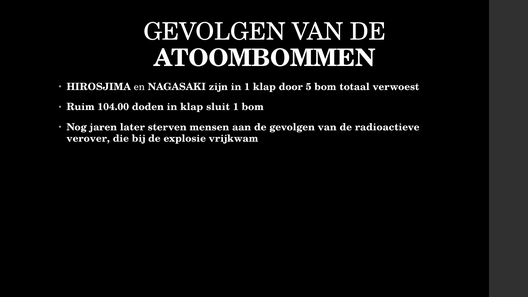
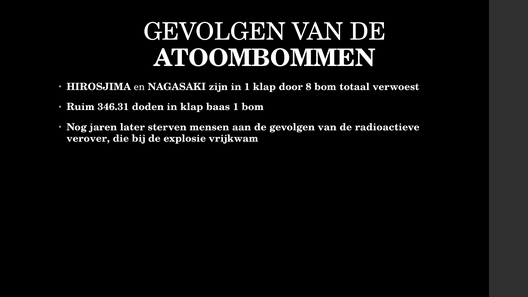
5: 5 -> 8 (309, 87)
104.00: 104.00 -> 346.31 (113, 107)
sluit: sluit -> baas (218, 107)
